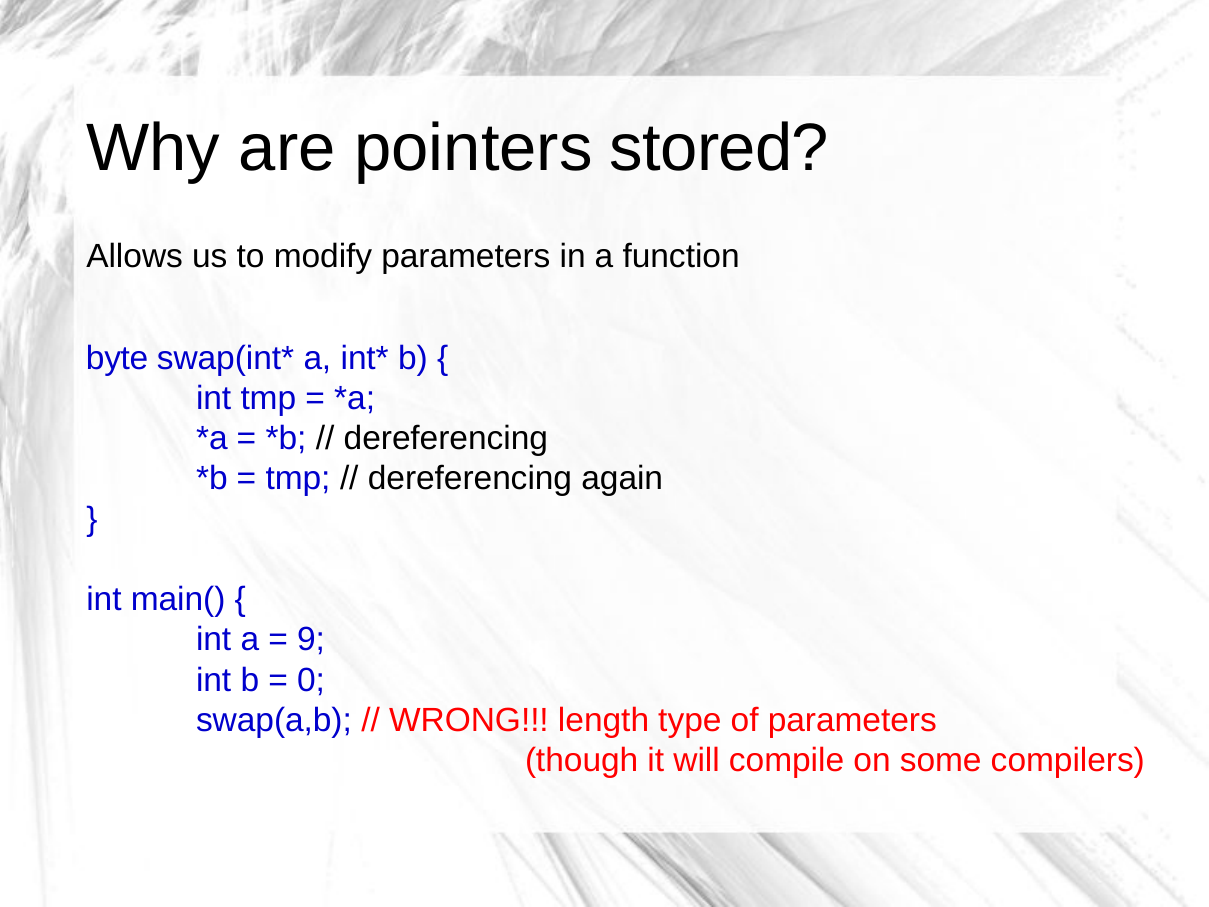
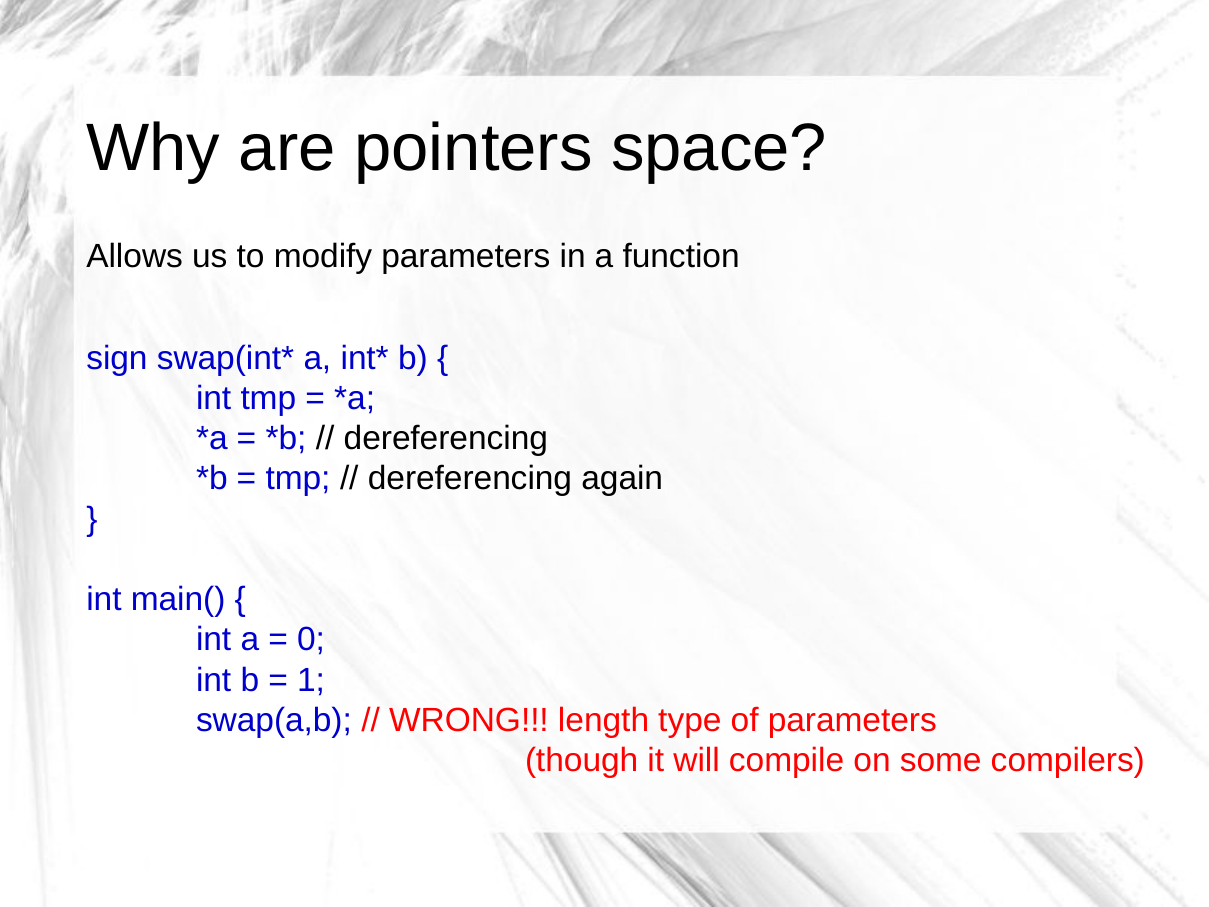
stored: stored -> space (719, 148)
byte: byte -> sign (117, 358)
9: 9 -> 0 (311, 640)
0: 0 -> 1 (311, 680)
